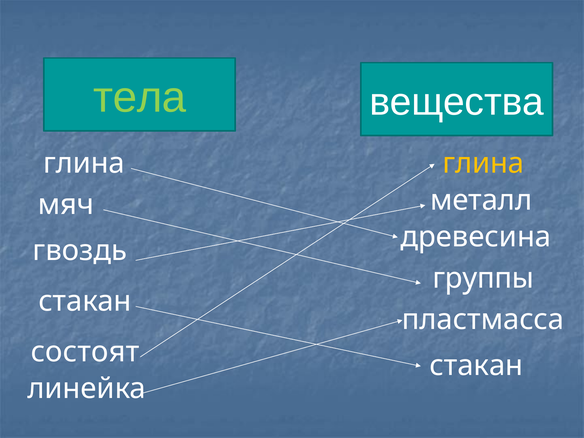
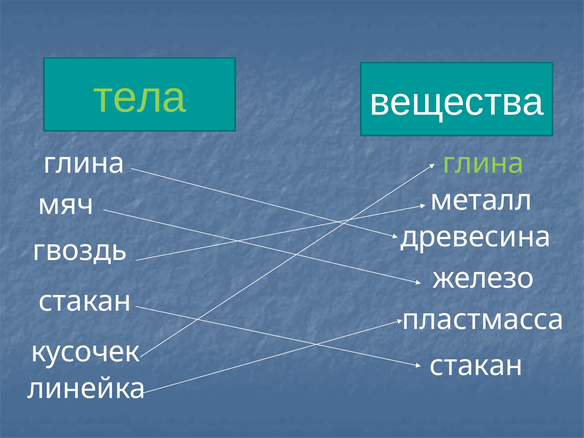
глина colour: yellow -> light green (483, 163)
группы: группы -> железо (483, 278)
состоят: состоят -> кусочек (85, 352)
